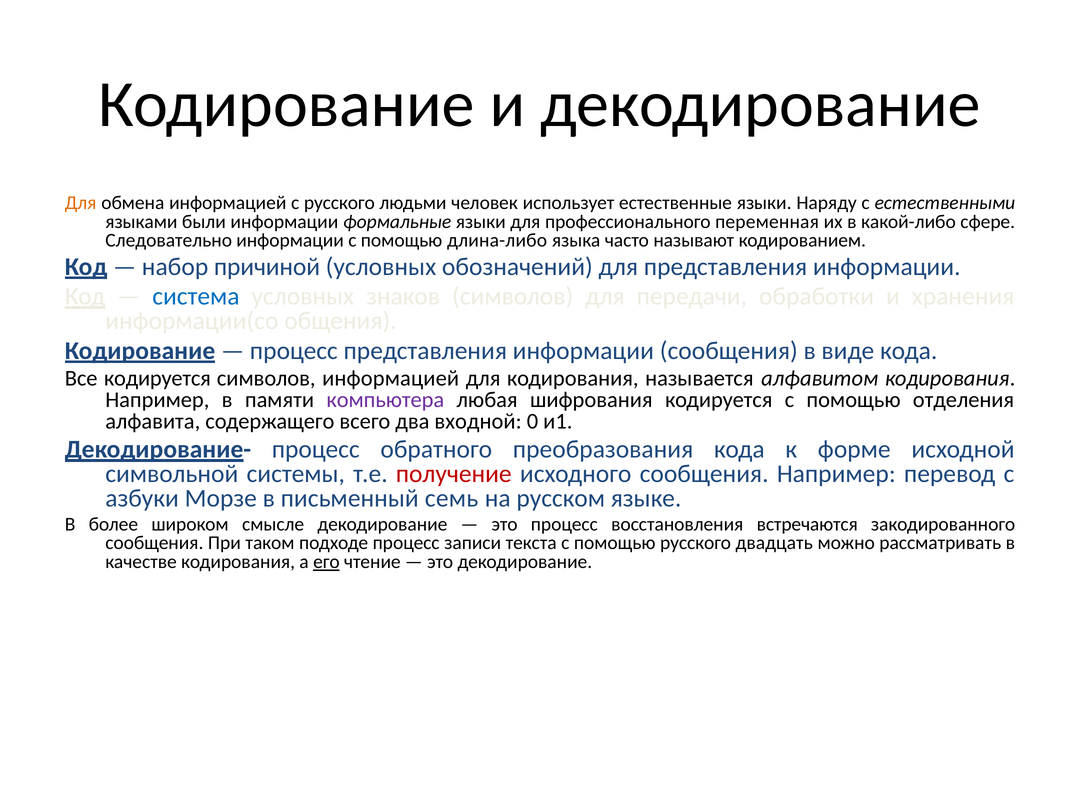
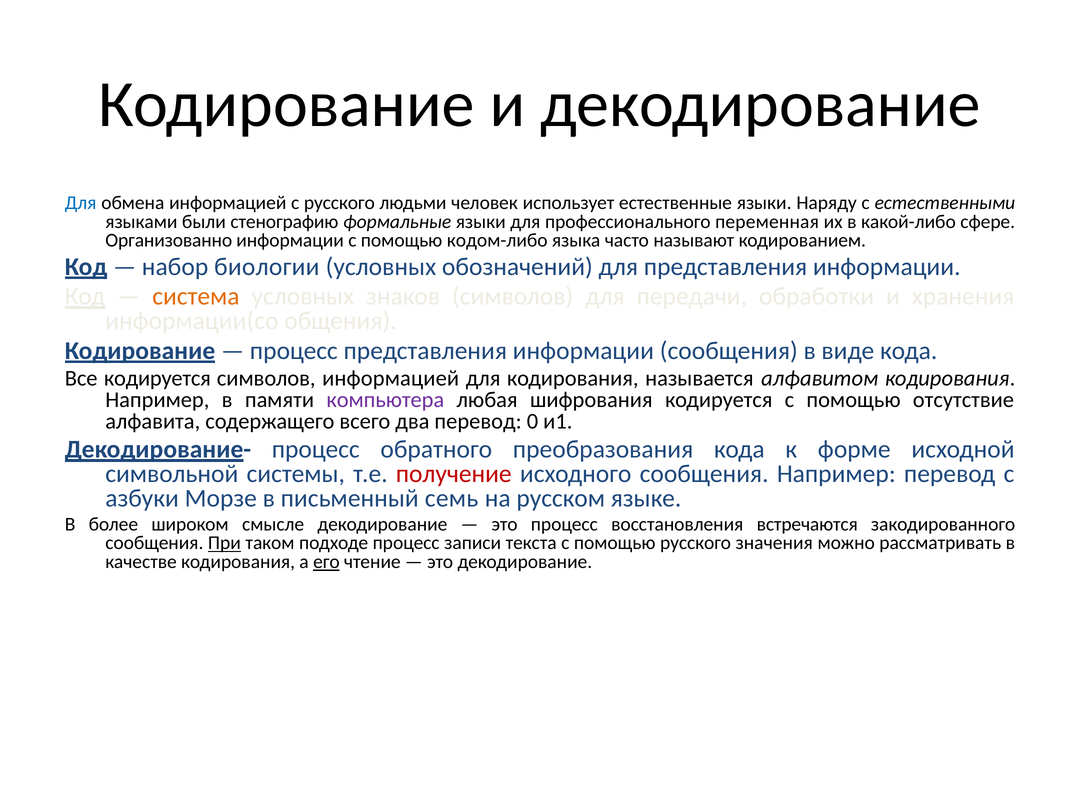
Для colour: orange -> blue (81, 203)
были информации: информации -> стенографию (284, 222)
Следовательно: Следовательно -> Организованно (169, 240)
длина-либо: длина-либо -> кодом-либо (497, 240)
причиной: причиной -> биологии (267, 267)
система colour: blue -> orange (196, 297)
отделения: отделения -> отсутствие (963, 400)
два входной: входной -> перевод (478, 421)
При underline: none -> present (224, 543)
двадцать: двадцать -> значения (774, 543)
